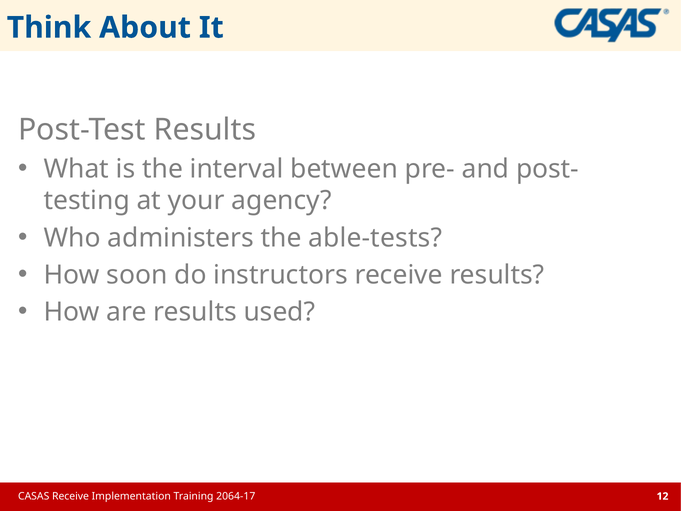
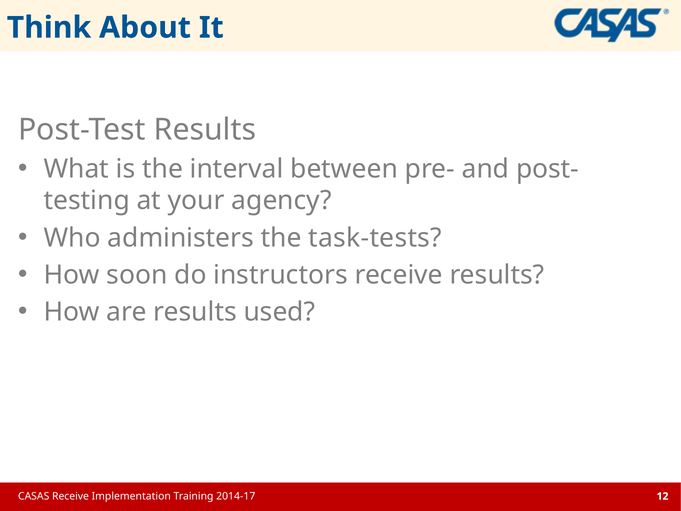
able-tests: able-tests -> task-tests (375, 238)
2064-17: 2064-17 -> 2014-17 (236, 496)
